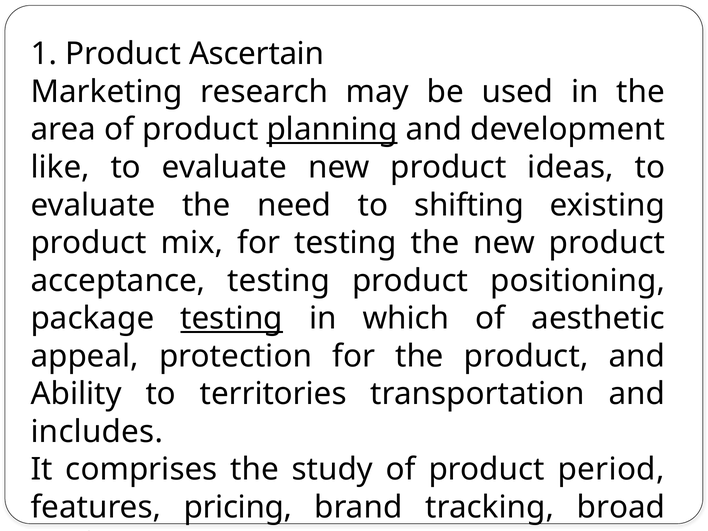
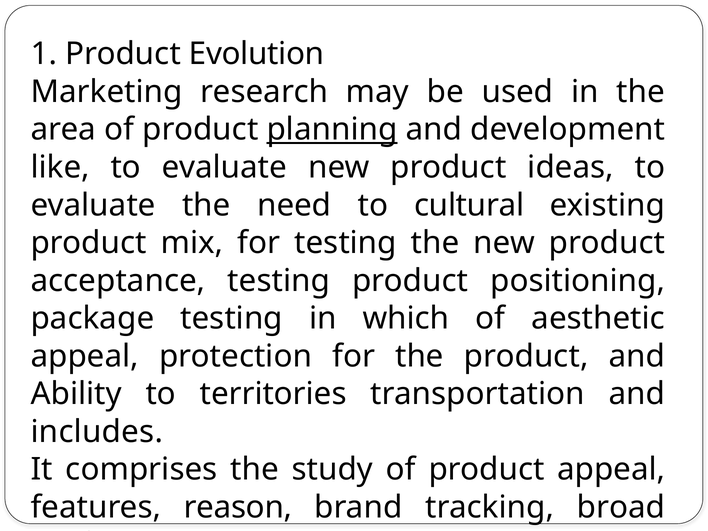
Ascertain: Ascertain -> Evolution (257, 54)
shifting: shifting -> cultural (469, 205)
testing underline: present -> none (232, 318)
product period: period -> appeal (611, 470)
pricing: pricing -> reason (238, 507)
